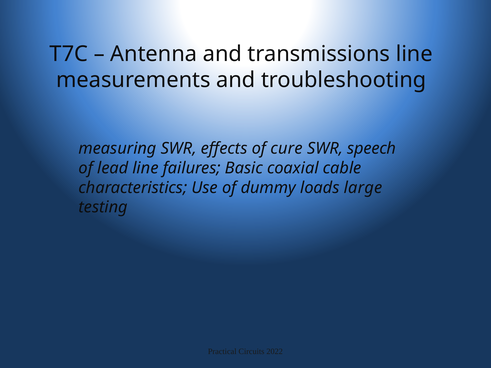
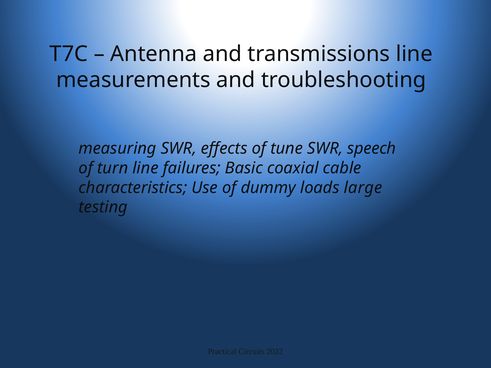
cure: cure -> tune (287, 148)
lead: lead -> turn (113, 168)
